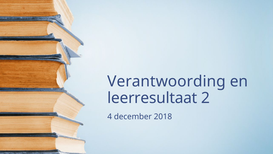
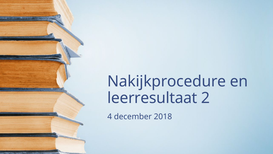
Verantwoording: Verantwoording -> Nakijkprocedure (167, 81)
